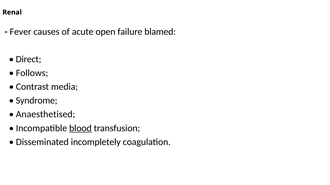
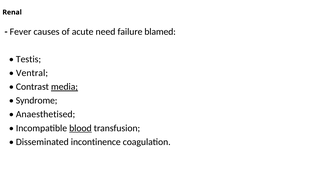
open: open -> need (106, 32)
Direct: Direct -> Testis (28, 59)
Follows: Follows -> Ventral (32, 73)
media underline: none -> present (64, 87)
incompletely: incompletely -> incontinence (96, 142)
